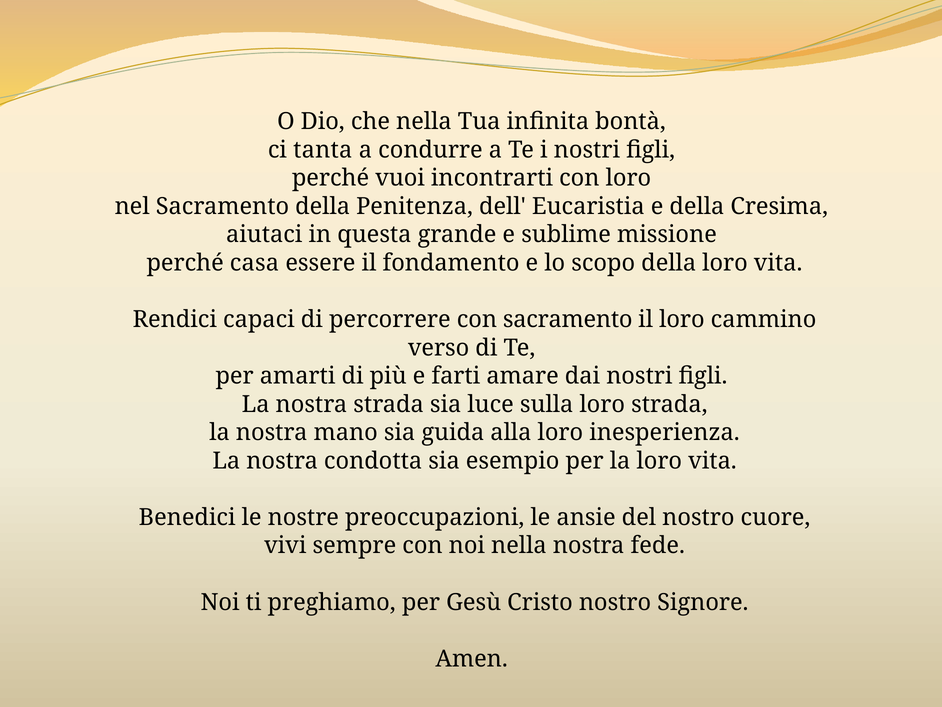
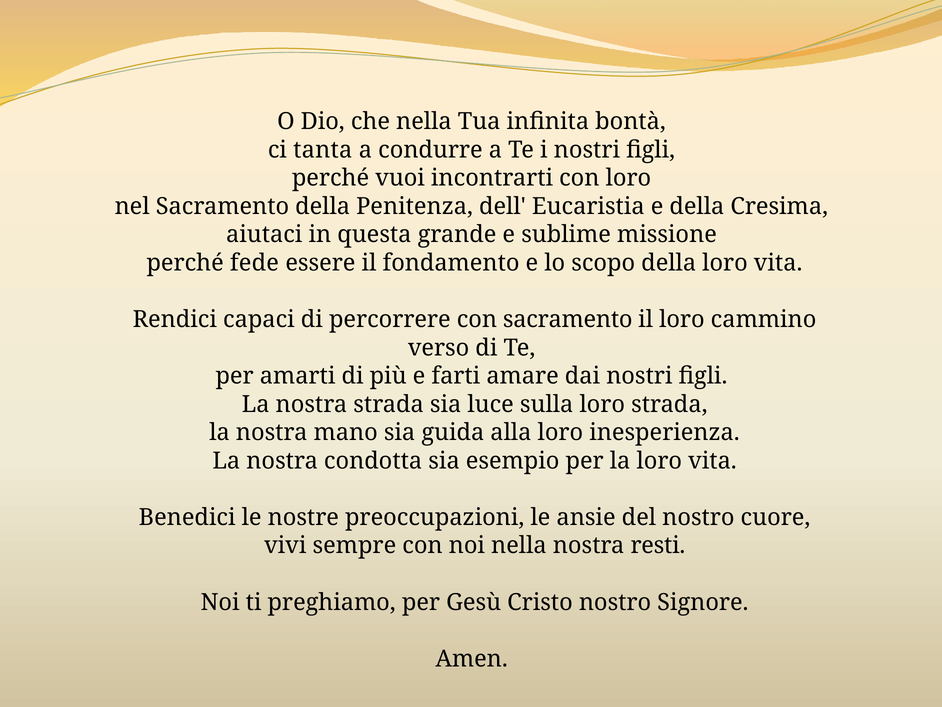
casa: casa -> fede (254, 263)
fede: fede -> resti (658, 545)
